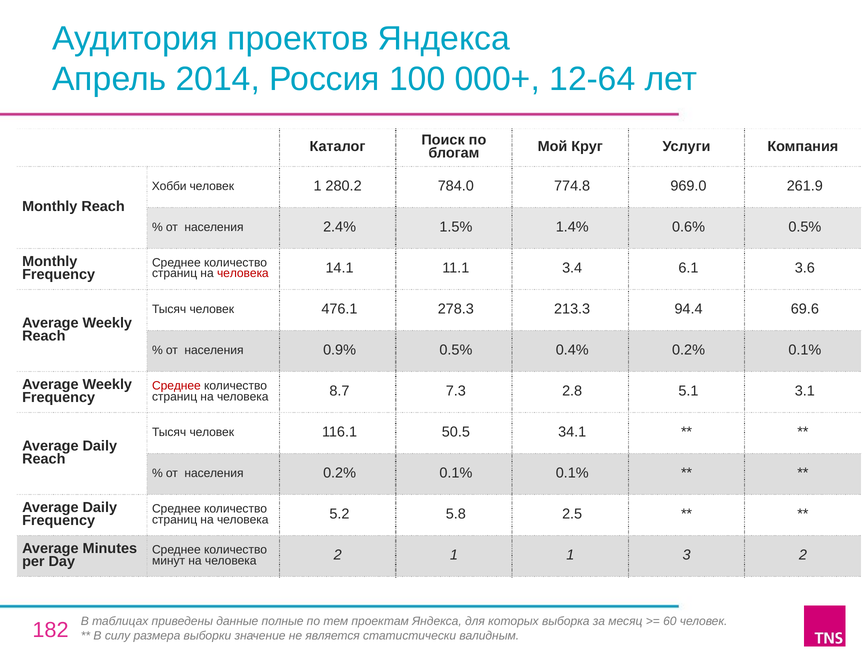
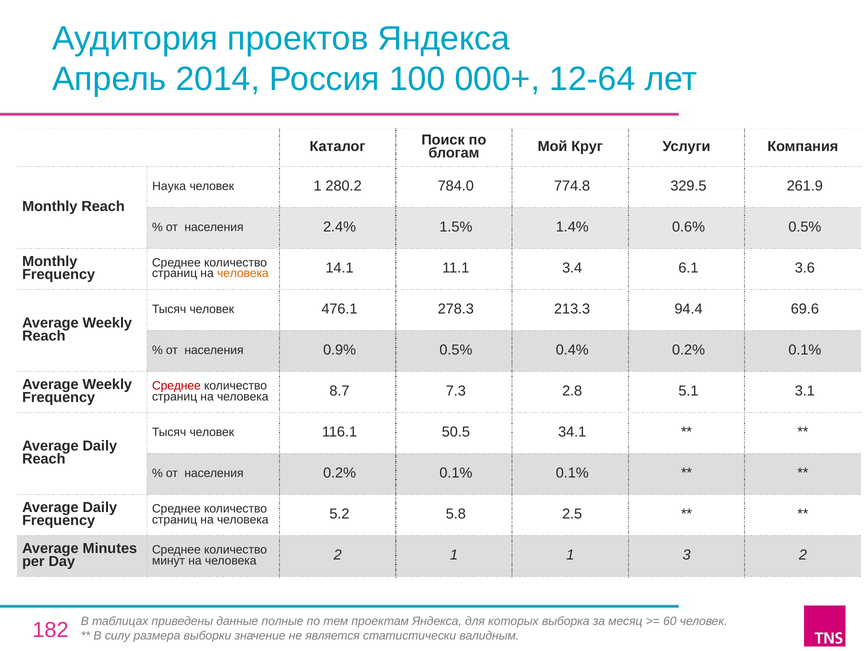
Хобби: Хобби -> Наука (169, 186)
969.0: 969.0 -> 329.5 (688, 186)
человека colour: red -> orange (243, 274)
